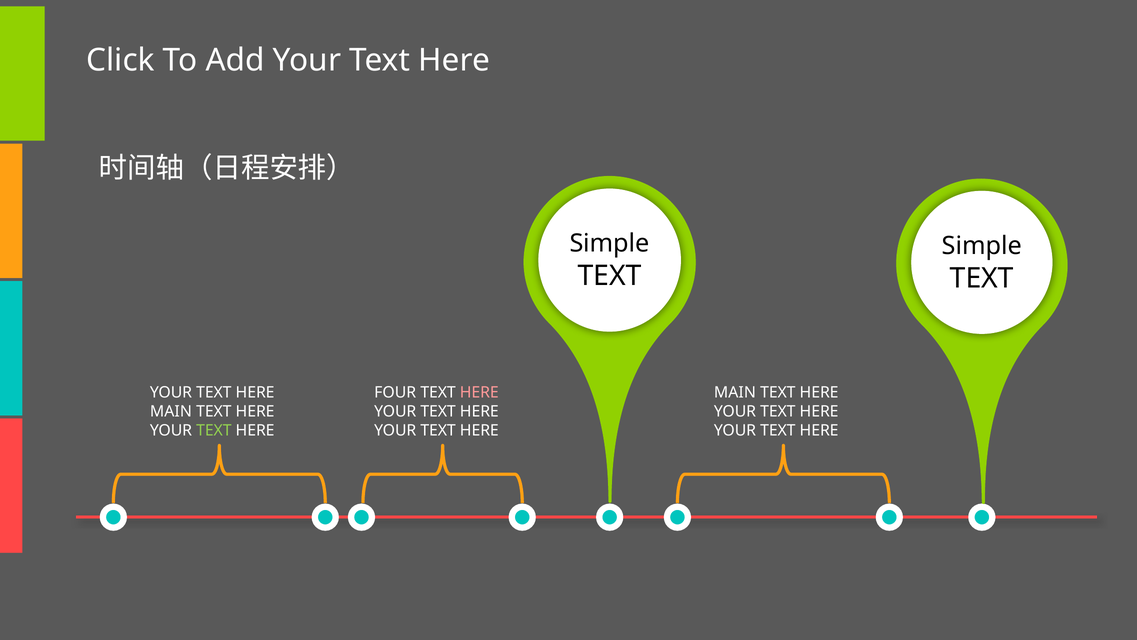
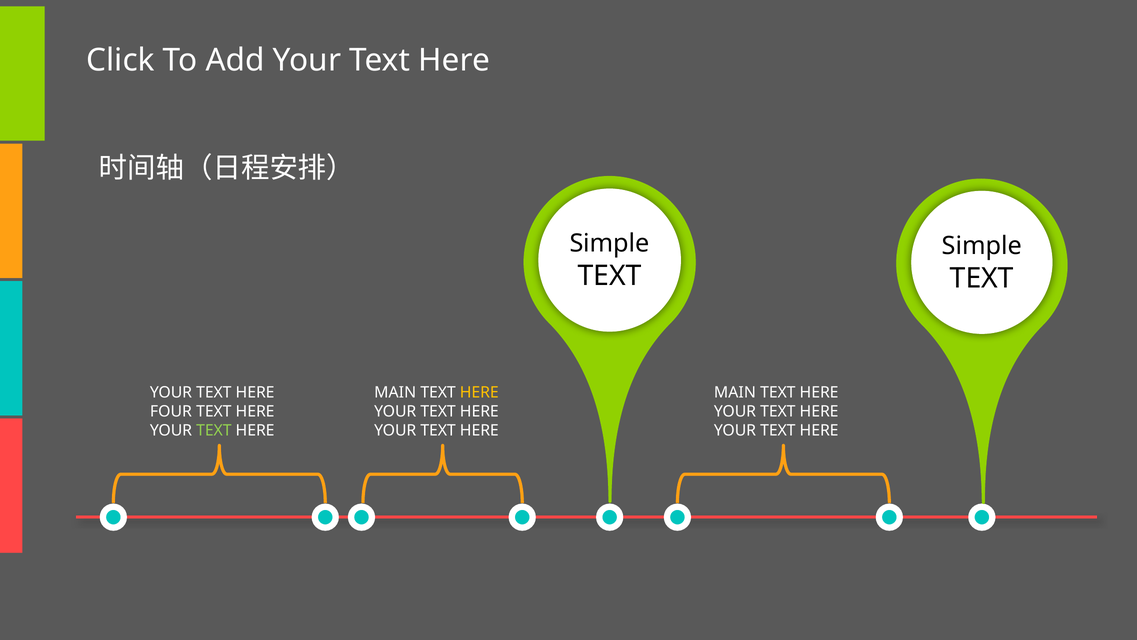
FOUR: FOUR -> MAIN (395, 392)
HERE colour: pink -> yellow (479, 392)
MAIN: MAIN -> FOUR (171, 411)
